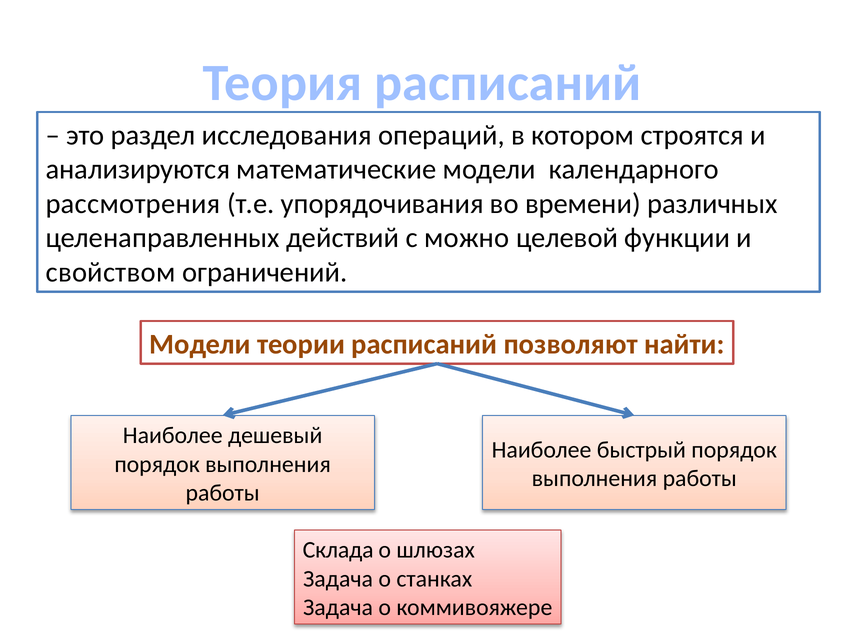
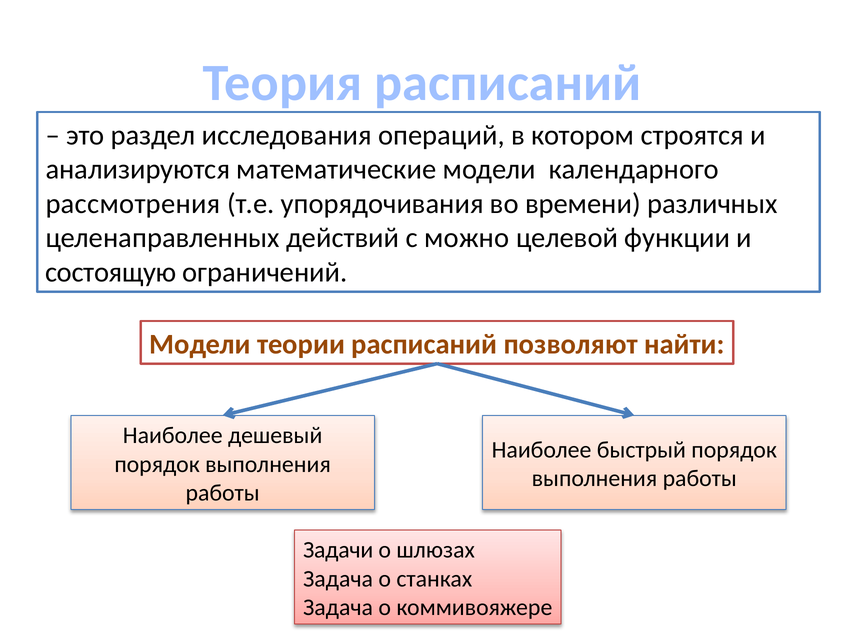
свойством: свойством -> состоящую (111, 273)
Склада: Склада -> Задачи (338, 551)
